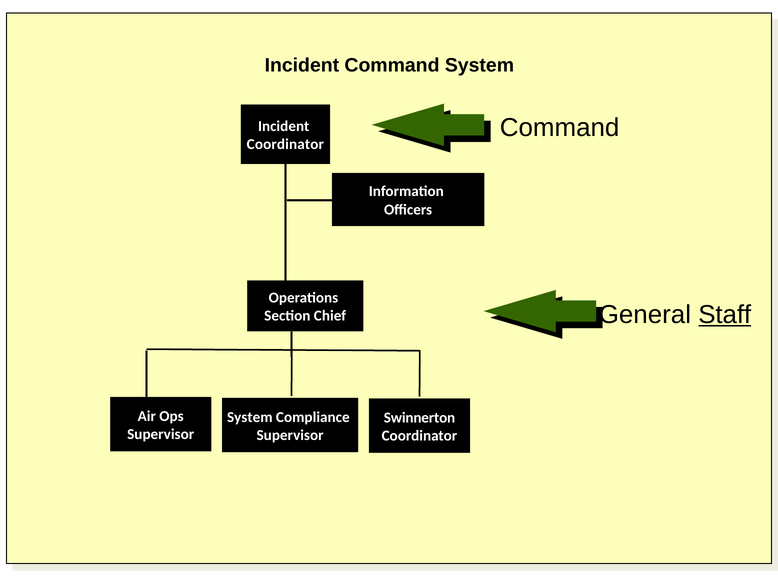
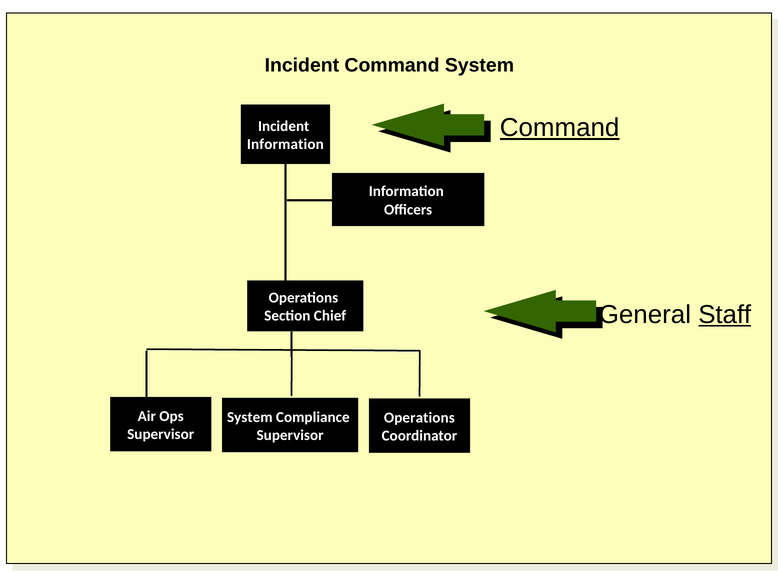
Command underline: none -> present (560, 128)
Coordinator: Coordinator -> Information (285, 144)
Swinnerton: Swinnerton -> Operations (419, 418)
